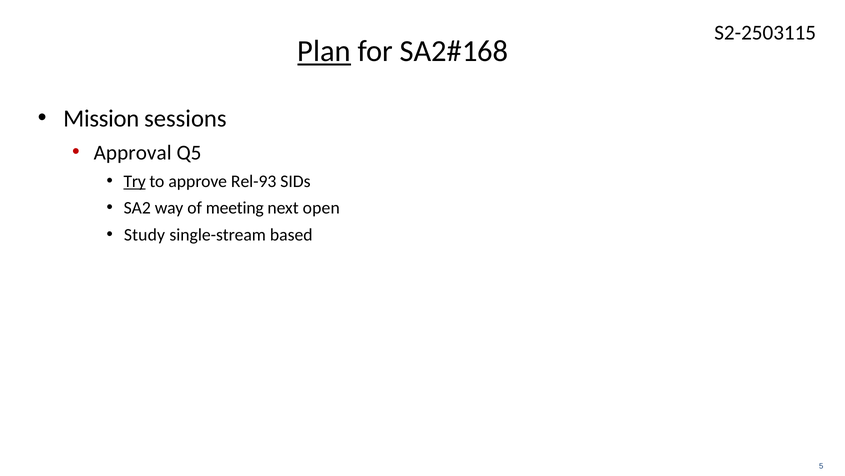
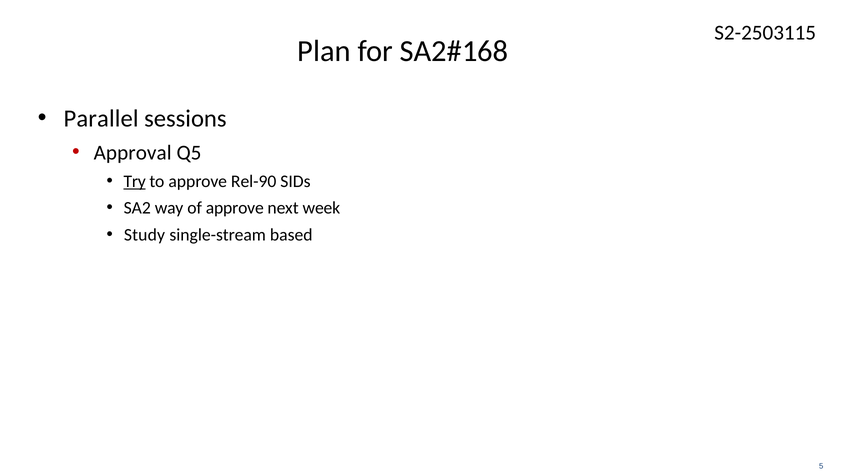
Plan underline: present -> none (324, 51)
Mission: Mission -> Parallel (101, 118)
Rel-93: Rel-93 -> Rel-90 (254, 181)
of meeting: meeting -> approve (235, 208)
open: open -> week (321, 208)
